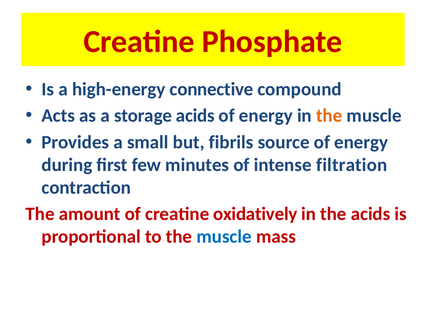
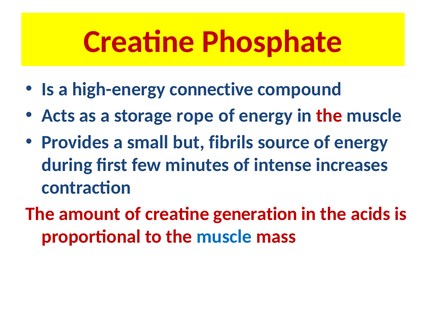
storage acids: acids -> rope (195, 116)
the colour: orange -> red (329, 116)
filtration: filtration -> increases (352, 165)
oxidatively: oxidatively -> generation (255, 214)
